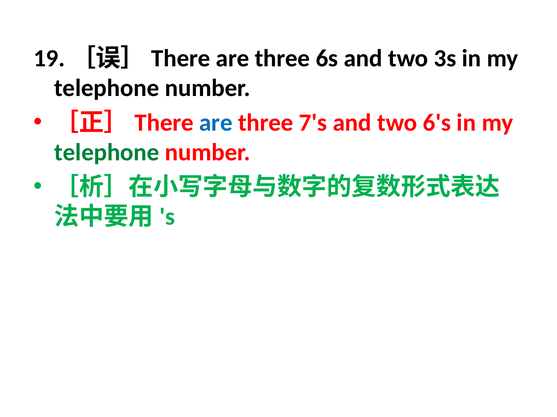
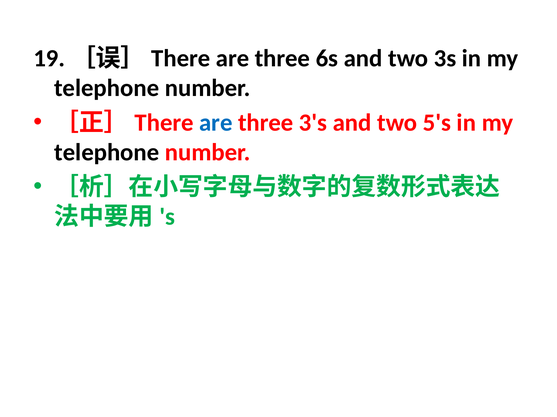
7's: 7's -> 3's (313, 123)
6's: 6's -> 5's (437, 123)
telephone colour: green -> black (107, 153)
